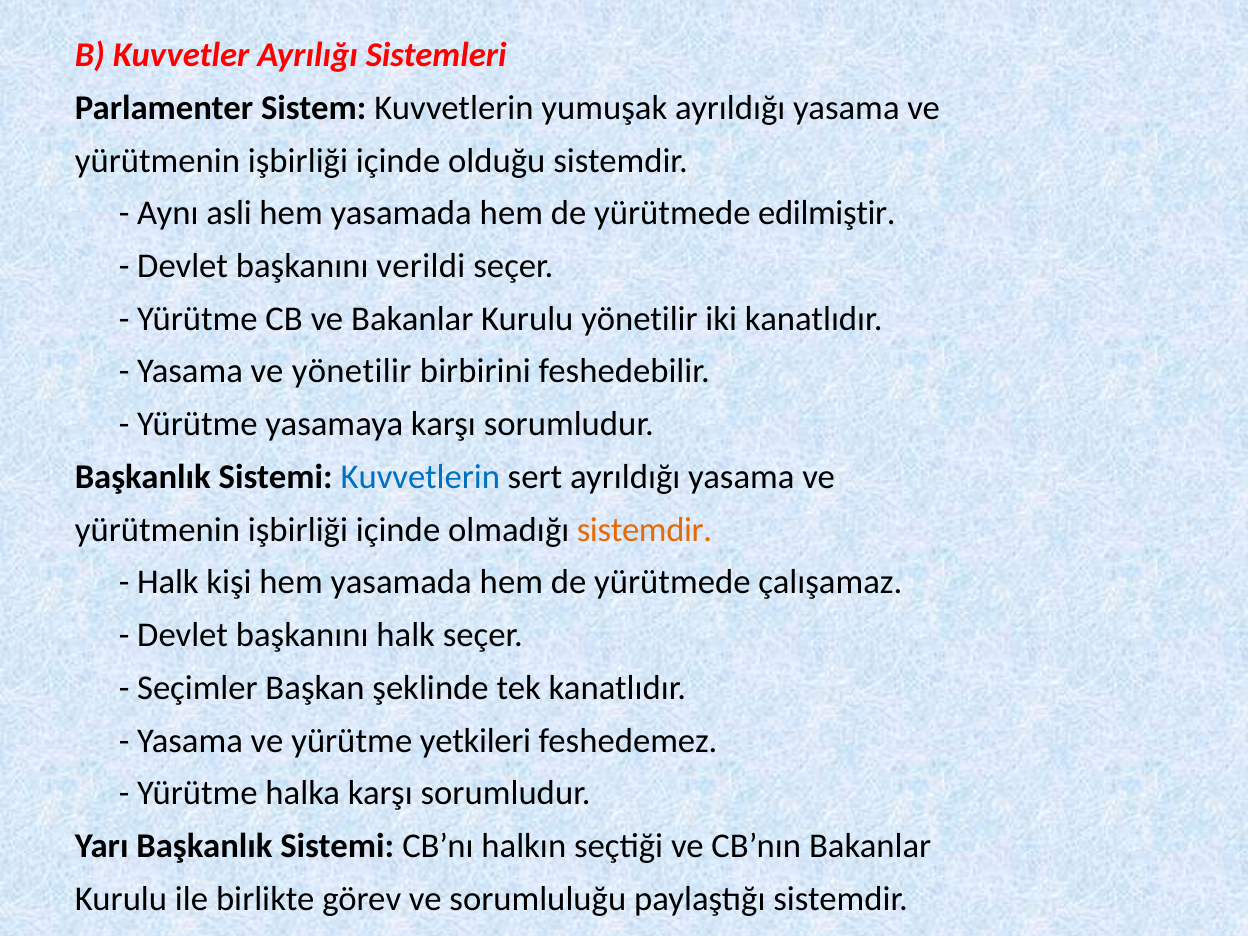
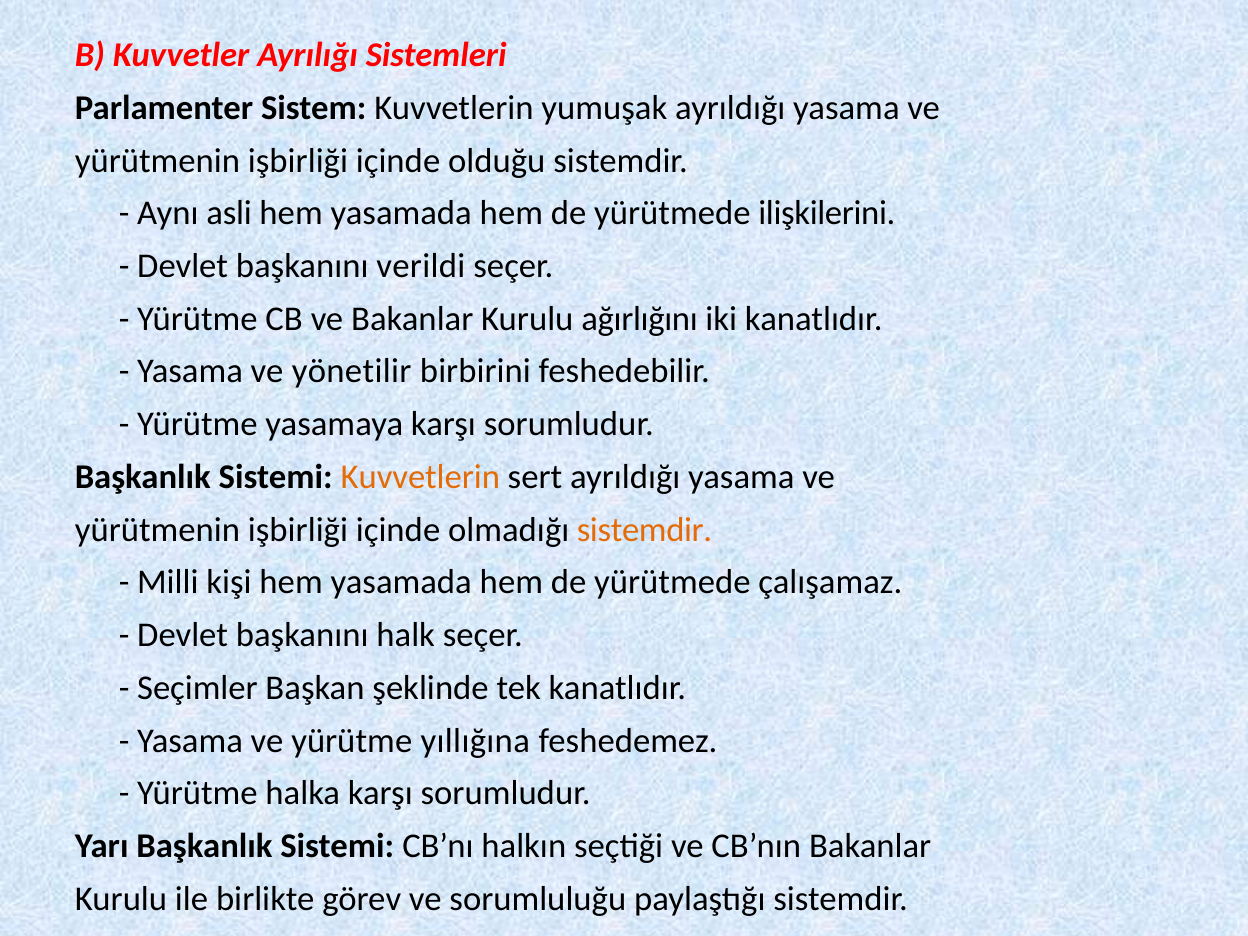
edilmiştir: edilmiştir -> ilişkilerini (827, 213)
Kurulu yönetilir: yönetilir -> ağırlığını (640, 319)
Kuvvetlerin colour: blue -> orange (420, 477)
Halk: Halk -> Milli (168, 582)
yetkileri: yetkileri -> yıllığına (475, 741)
